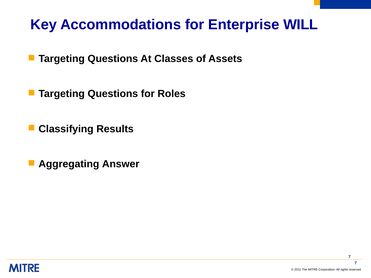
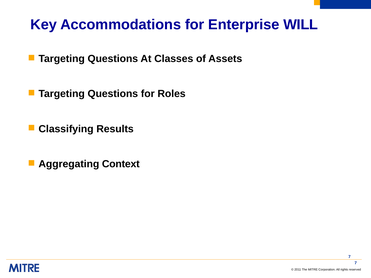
Answer: Answer -> Context (121, 164)
